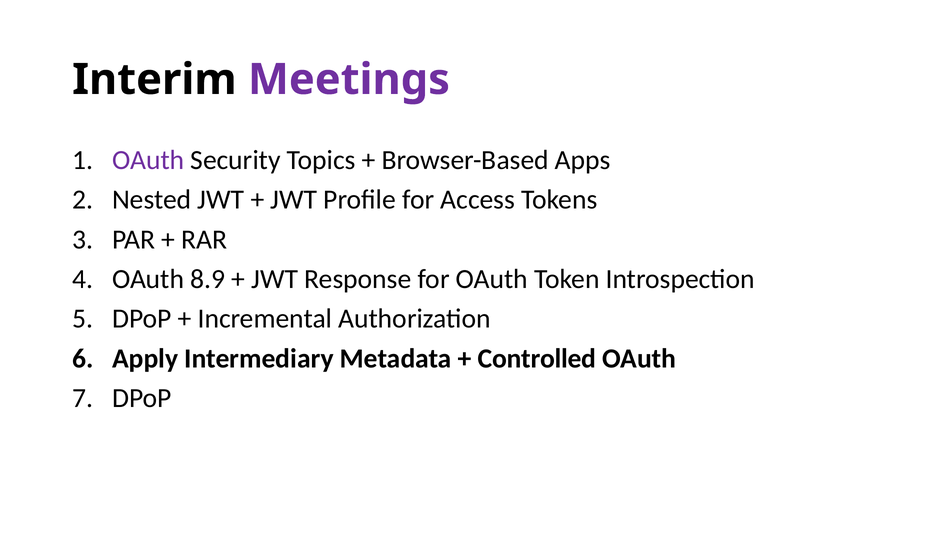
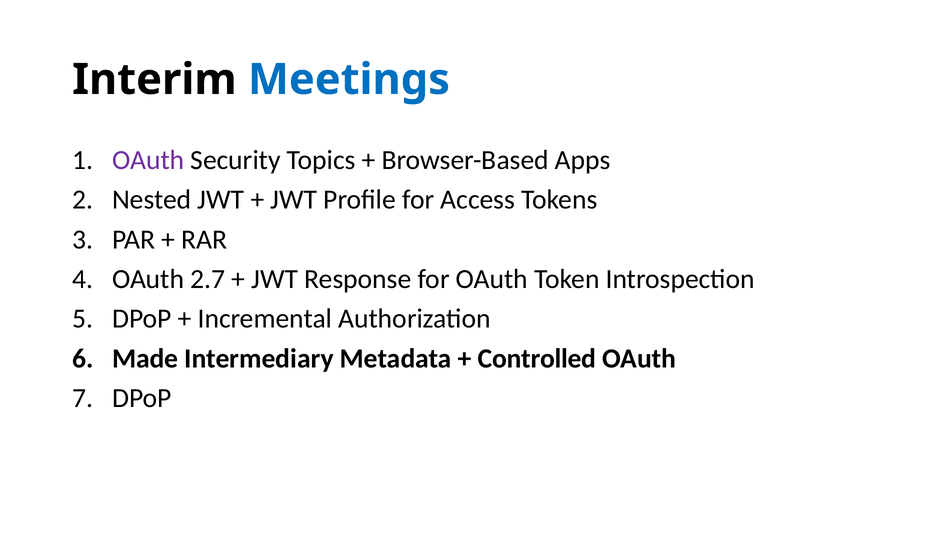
Meetings colour: purple -> blue (349, 80)
8.9: 8.9 -> 2.7 (208, 279)
Apply: Apply -> Made (145, 358)
